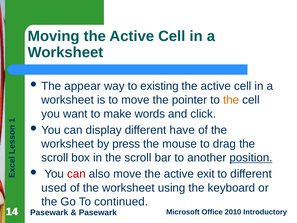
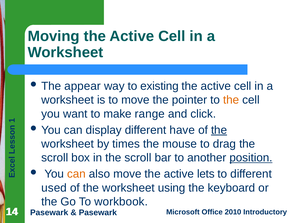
words: words -> range (150, 114)
the underline: none -> present (219, 130)
press: press -> times (126, 144)
can colour: red -> orange (76, 174)
exit: exit -> lets (206, 174)
continued: continued -> workbook (121, 202)
